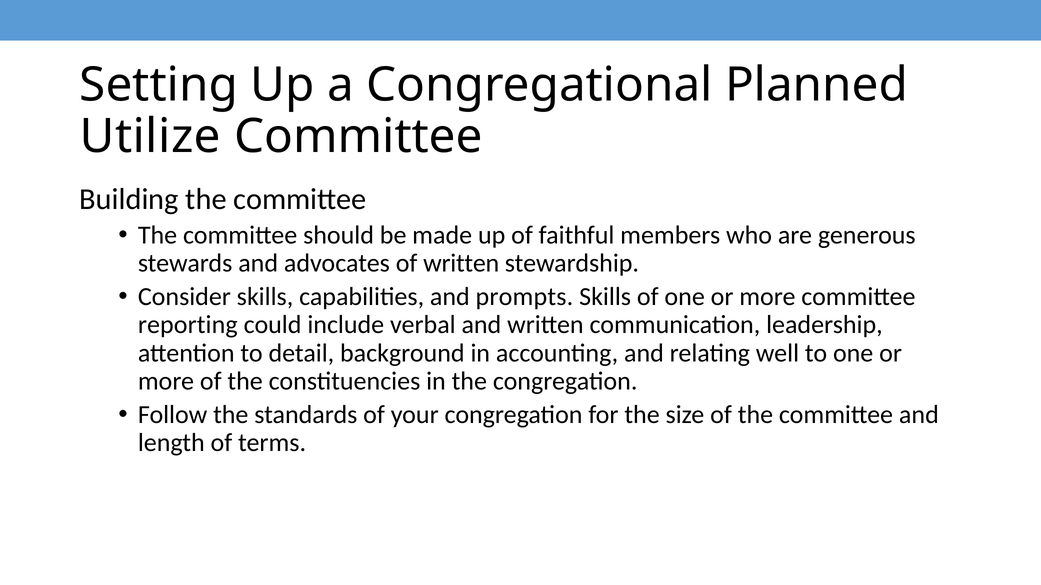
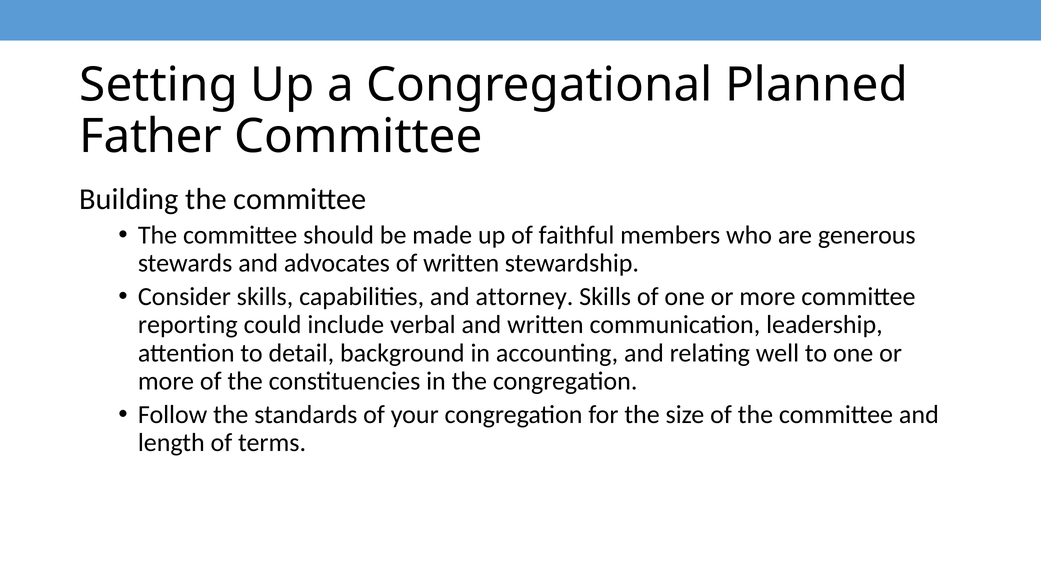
Utilize: Utilize -> Father (151, 137)
prompts: prompts -> attorney (524, 297)
